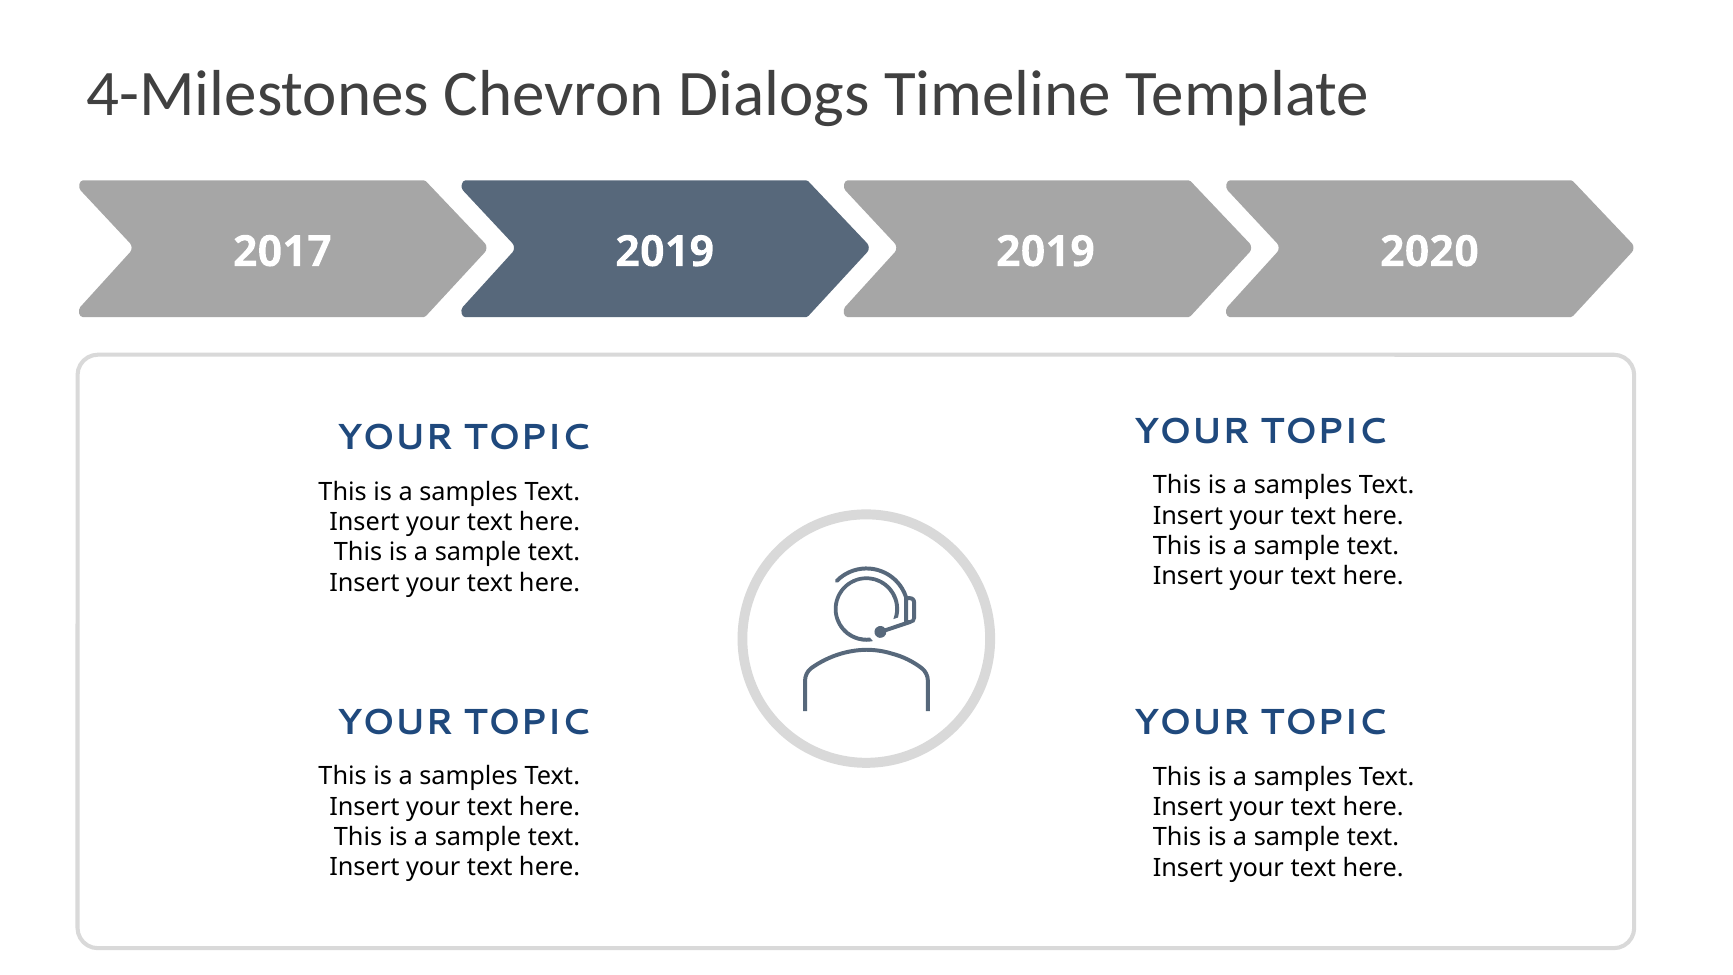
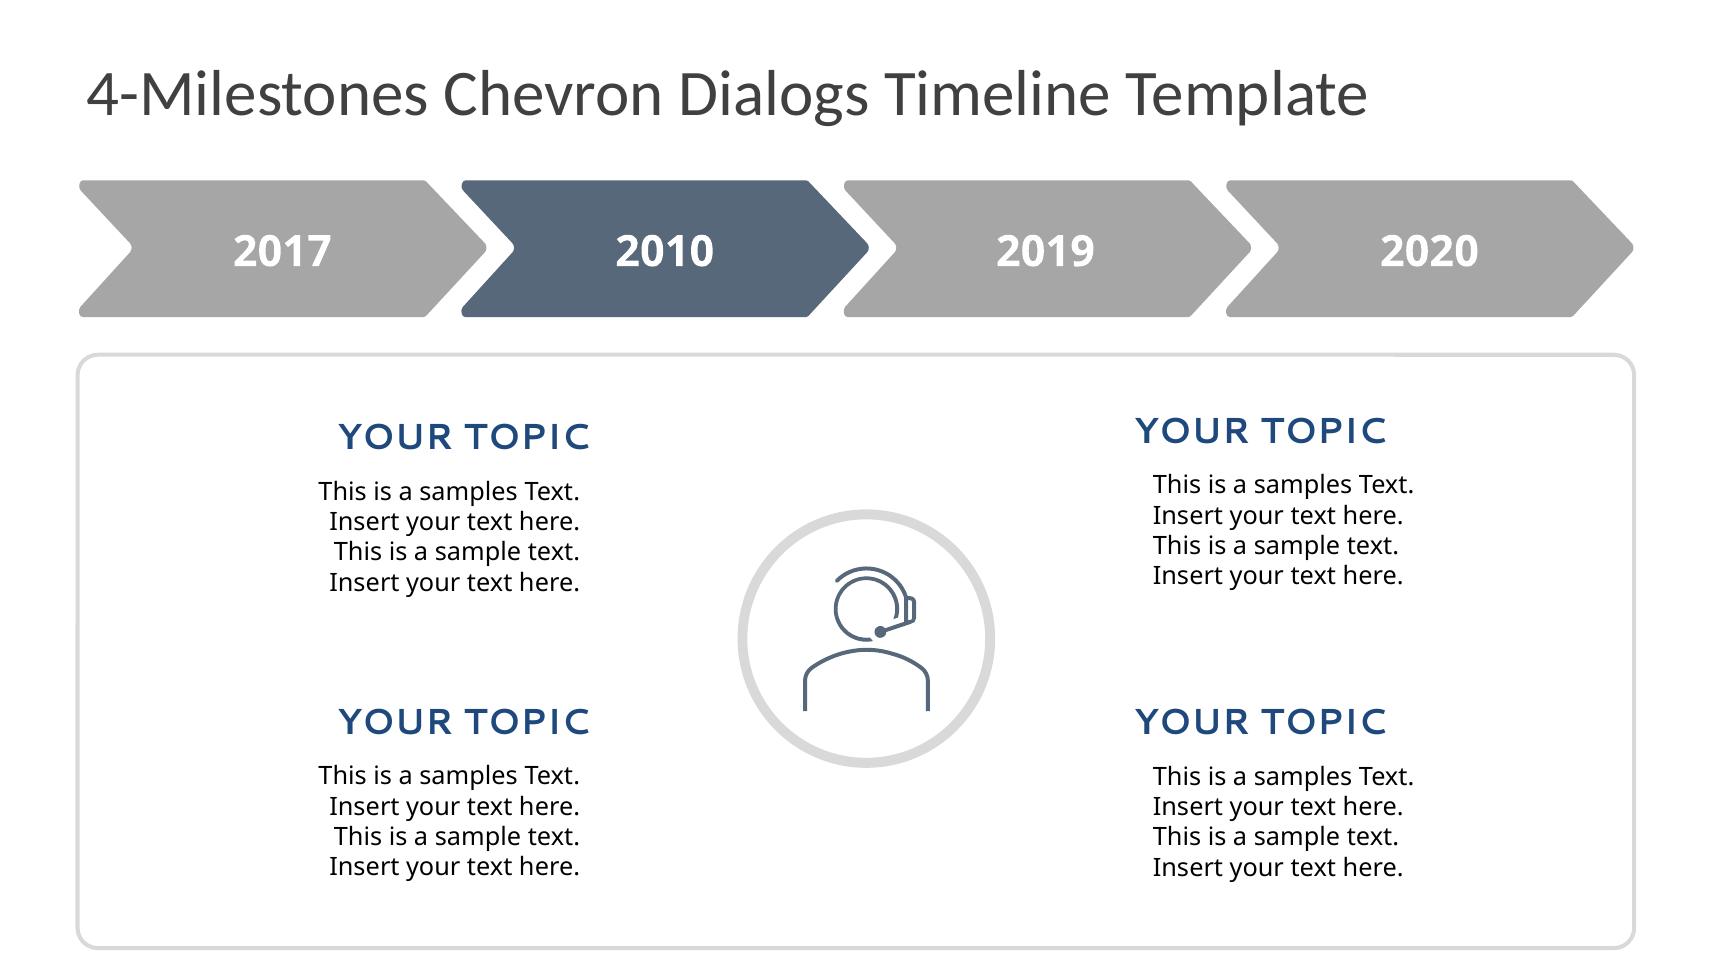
2017 2019: 2019 -> 2010 (665, 252)
